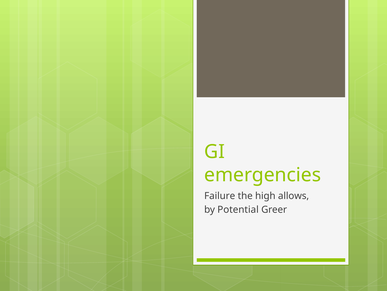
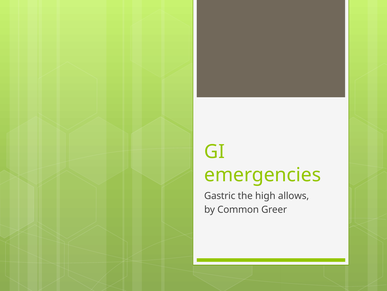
Failure: Failure -> Gastric (220, 196)
Potential: Potential -> Common (238, 209)
